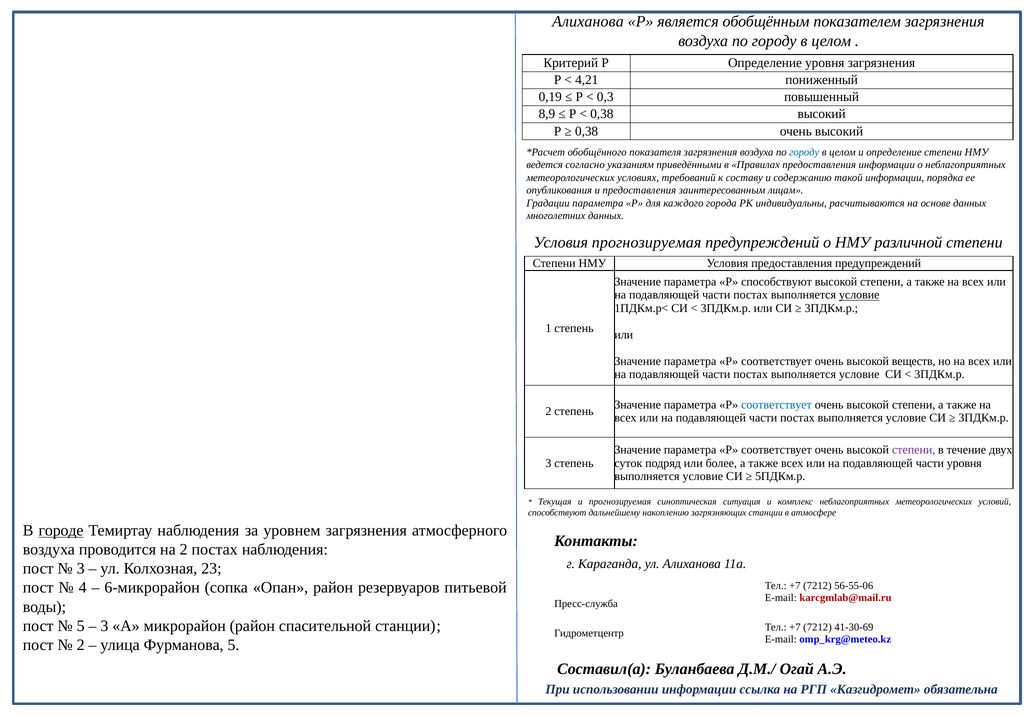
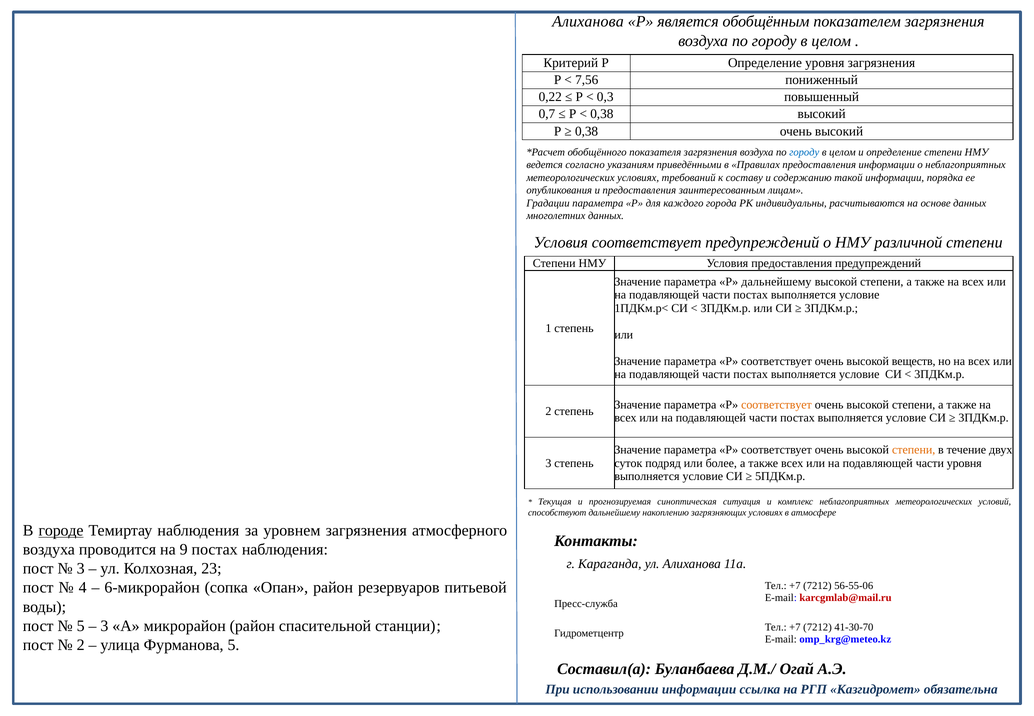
4,21: 4,21 -> 7,56 (587, 80)
0,19: 0,19 -> 0,22 (550, 97)
8,9: 8,9 -> 0,7 (547, 114)
Условия прогнозируемая: прогнозируемая -> соответствует (647, 242)
Р способствуют: способствуют -> дальнейшему (776, 282)
условие underline: present -> none (859, 295)
соответствует colour: blue -> orange (776, 405)
степени colour: purple -> orange (914, 450)
загрязняющих станции: станции -> условиях (766, 513)
на 2: 2 -> 9 (184, 549)
41-30-69: 41-30-69 -> 41-30-70 (854, 627)
